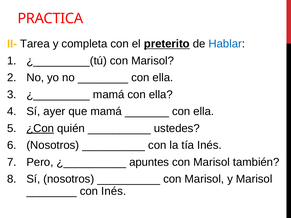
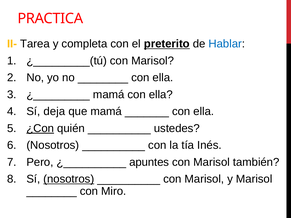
ayer: ayer -> deja (54, 112)
nosotros underline: none -> present (69, 179)
con Inés: Inés -> Miro (114, 191)
